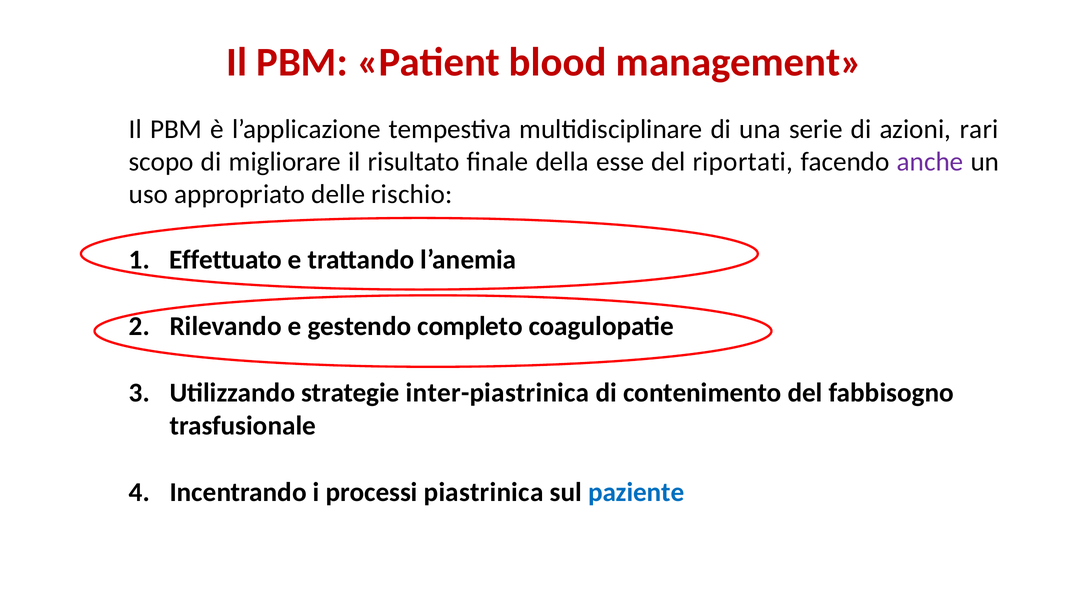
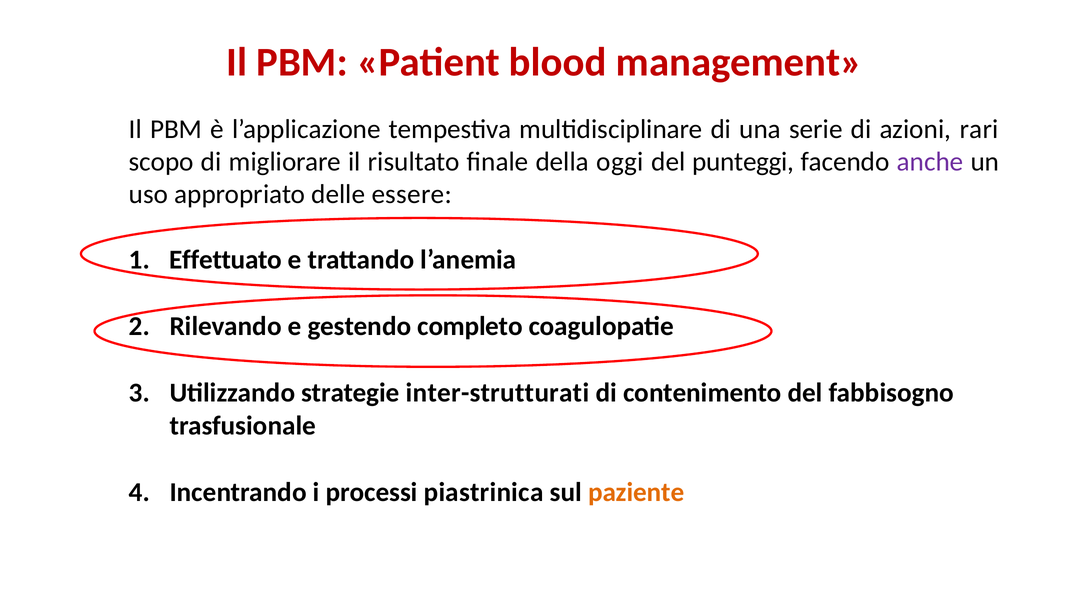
esse: esse -> oggi (620, 162)
riportati: riportati -> punteggi (743, 162)
rischio: rischio -> essere (412, 195)
inter-piastrinica: inter-piastrinica -> inter-strutturati (498, 393)
paziente colour: blue -> orange (636, 493)
